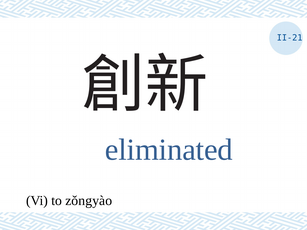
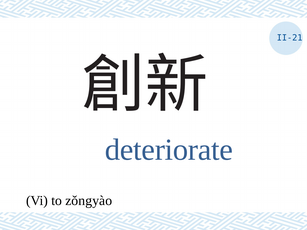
eliminated: eliminated -> deteriorate (169, 150)
